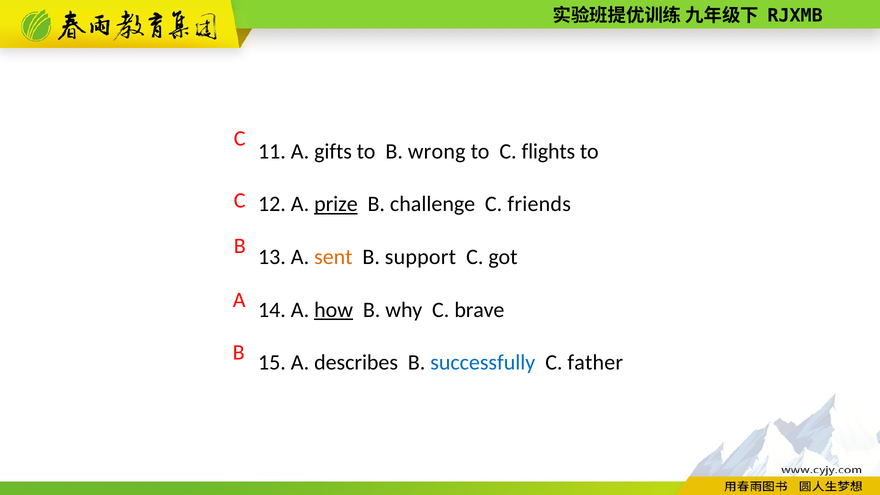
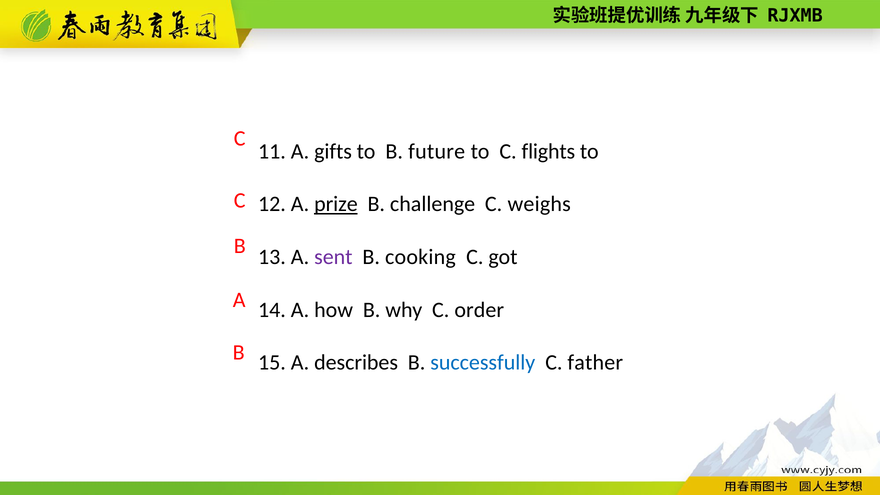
wrong: wrong -> future (437, 151)
friends: friends -> weighs (539, 204)
sent colour: orange -> purple (333, 257)
support: support -> cooking (420, 257)
how underline: present -> none (334, 310)
brave: brave -> order (479, 310)
